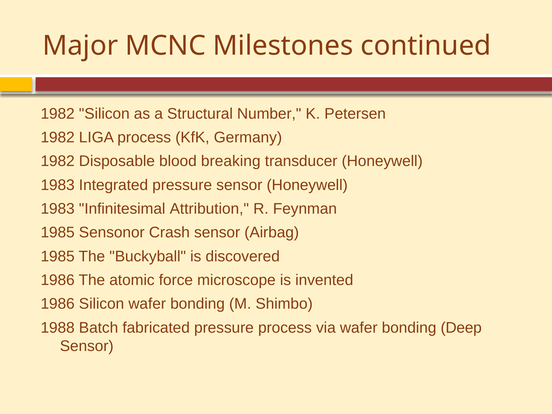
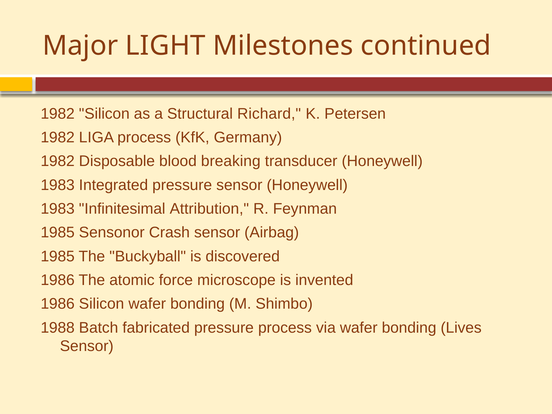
MCNC: MCNC -> LIGHT (165, 46)
Number: Number -> Richard (269, 114)
Deep: Deep -> Lives (461, 328)
